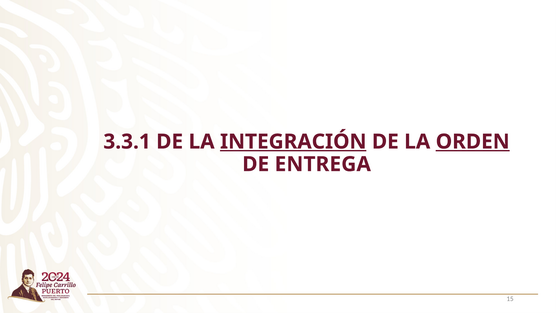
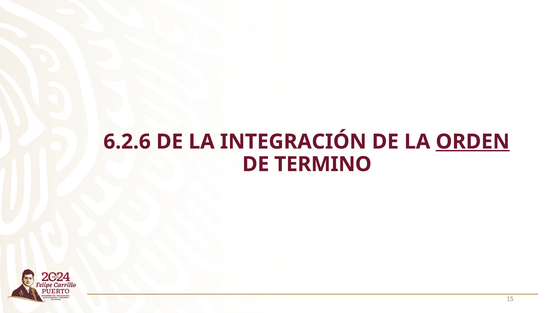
3.3.1: 3.3.1 -> 6.2.6 (127, 142)
INTEGRACIÓN underline: present -> none (293, 142)
ENTREGA: ENTREGA -> TERMINO (323, 164)
